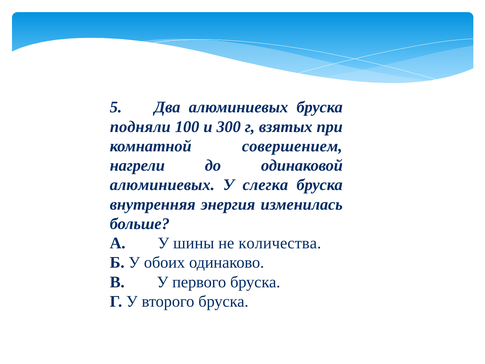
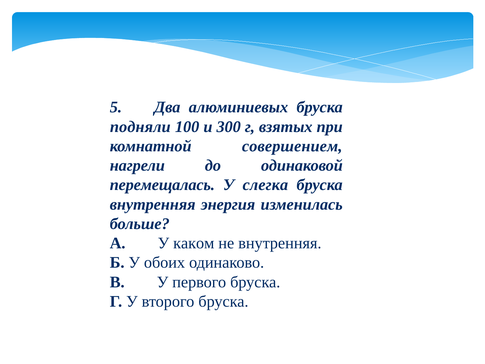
алюминиевых: алюминиевых -> перемещалась (162, 185)
шины: шины -> каком (194, 243)
не количества: количества -> внутренняя (280, 243)
